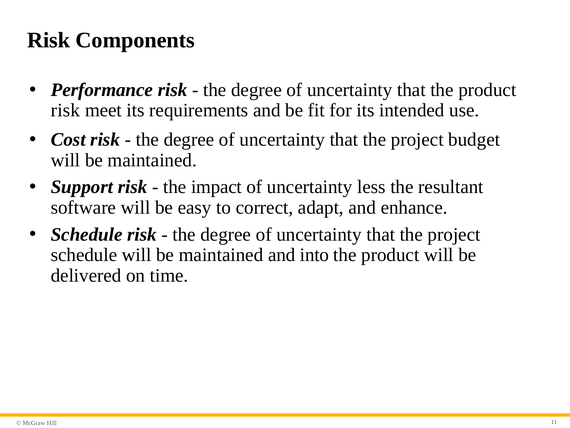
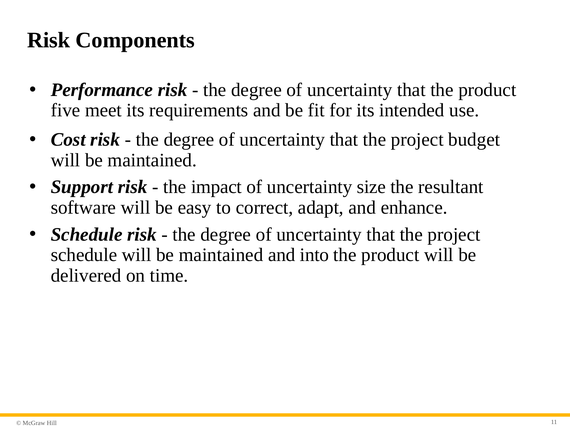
risk: risk -> five (66, 110)
less: less -> size (371, 187)
